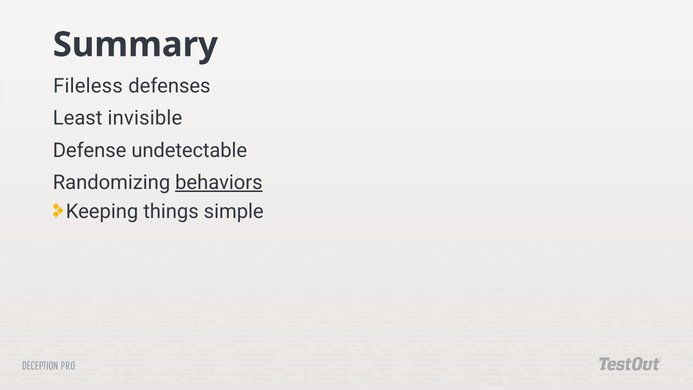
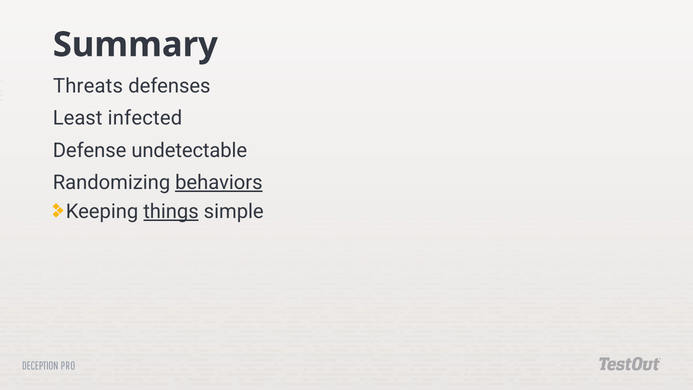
Fileless: Fileless -> Threats (88, 86)
invisible: invisible -> infected (145, 118)
things underline: none -> present (171, 211)
